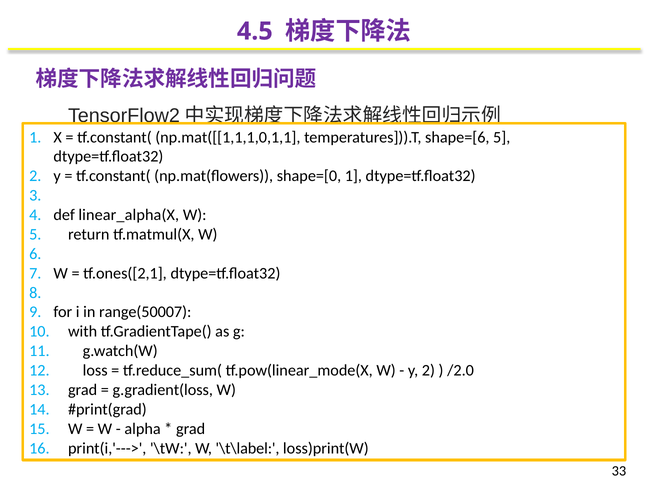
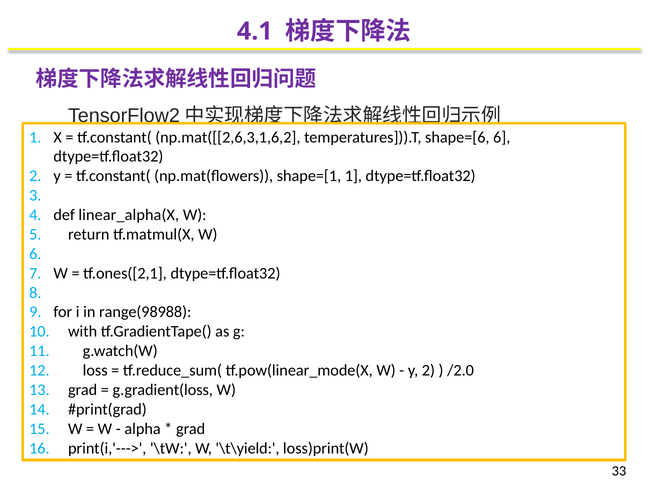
4.5: 4.5 -> 4.1 (255, 31)
np.mat([[1,1,1,0,1,1: np.mat([[1,1,1,0,1,1 -> np.mat([[2,6,3,1,6,2 (228, 137)
shape=[6 5: 5 -> 6 (502, 137)
shape=[0: shape=[0 -> shape=[1 (309, 176)
range(50007: range(50007 -> range(98988 (145, 312)
\t\label: \t\label -> \t\yield (248, 448)
